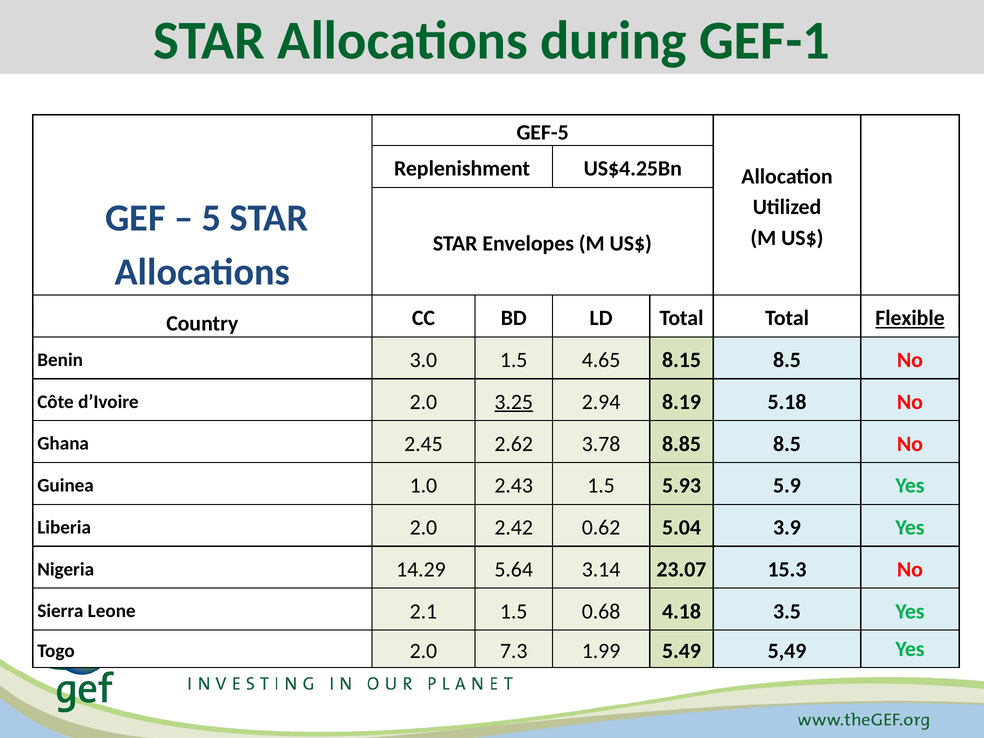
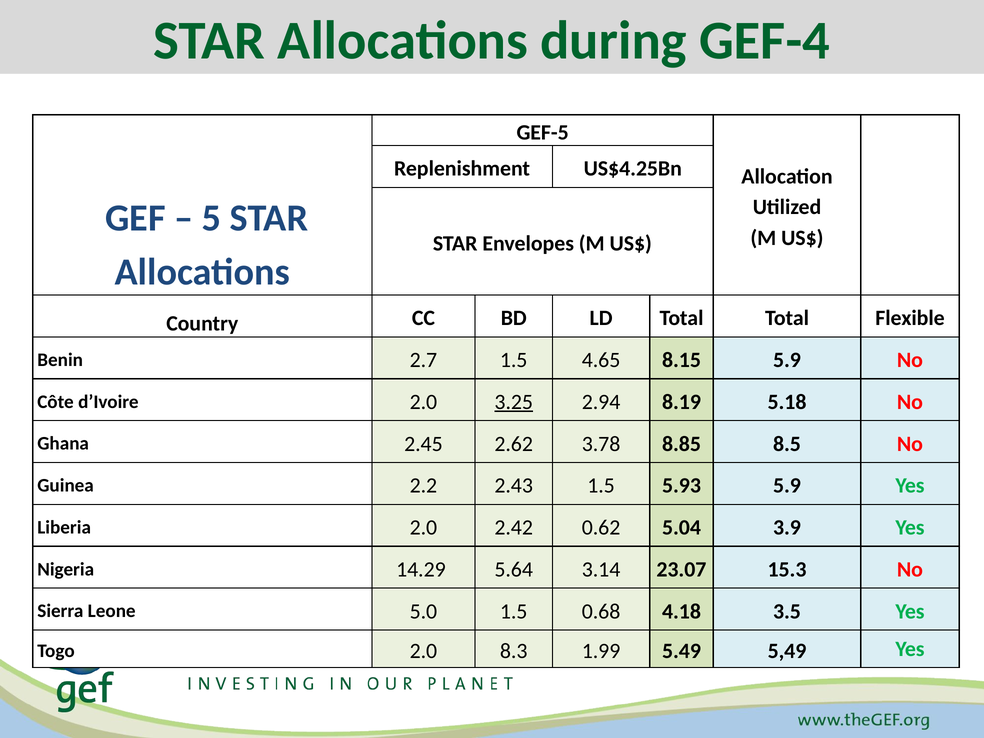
GEF-1: GEF-1 -> GEF-4 (764, 41)
Flexible underline: present -> none (910, 318)
3.0: 3.0 -> 2.7 (423, 360)
8.15 8.5: 8.5 -> 5.9 (787, 360)
1.0: 1.0 -> 2.2 (423, 486)
2.1: 2.1 -> 5.0 (423, 611)
7.3: 7.3 -> 8.3 (514, 651)
